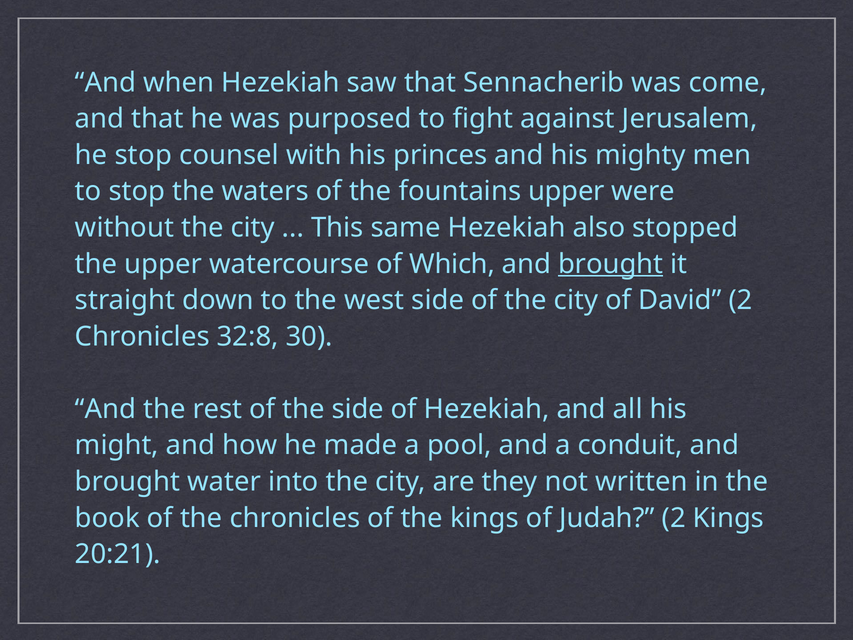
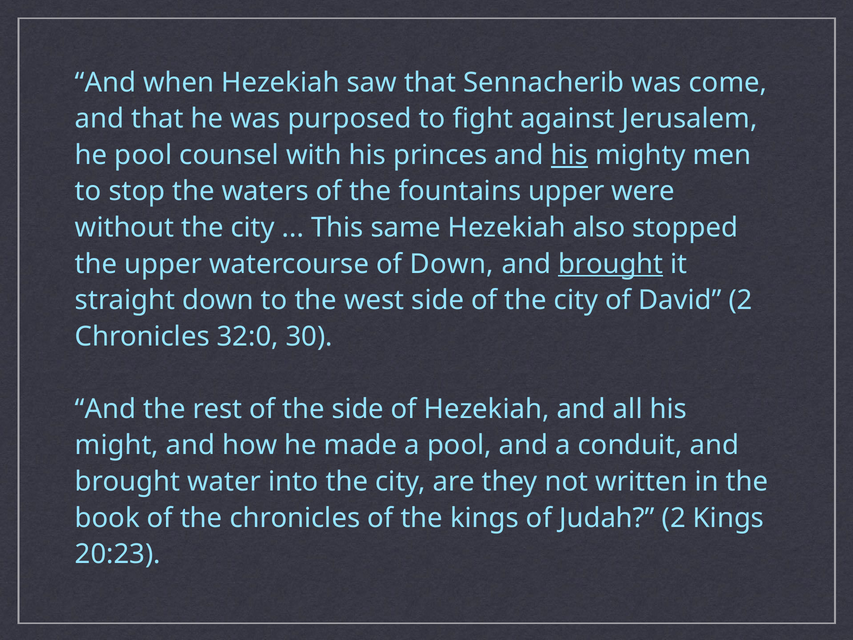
he stop: stop -> pool (143, 155)
his underline: none -> present (569, 155)
of Which: Which -> Down (452, 264)
32:8: 32:8 -> 32:0 (248, 336)
20:21: 20:21 -> 20:23 (118, 554)
